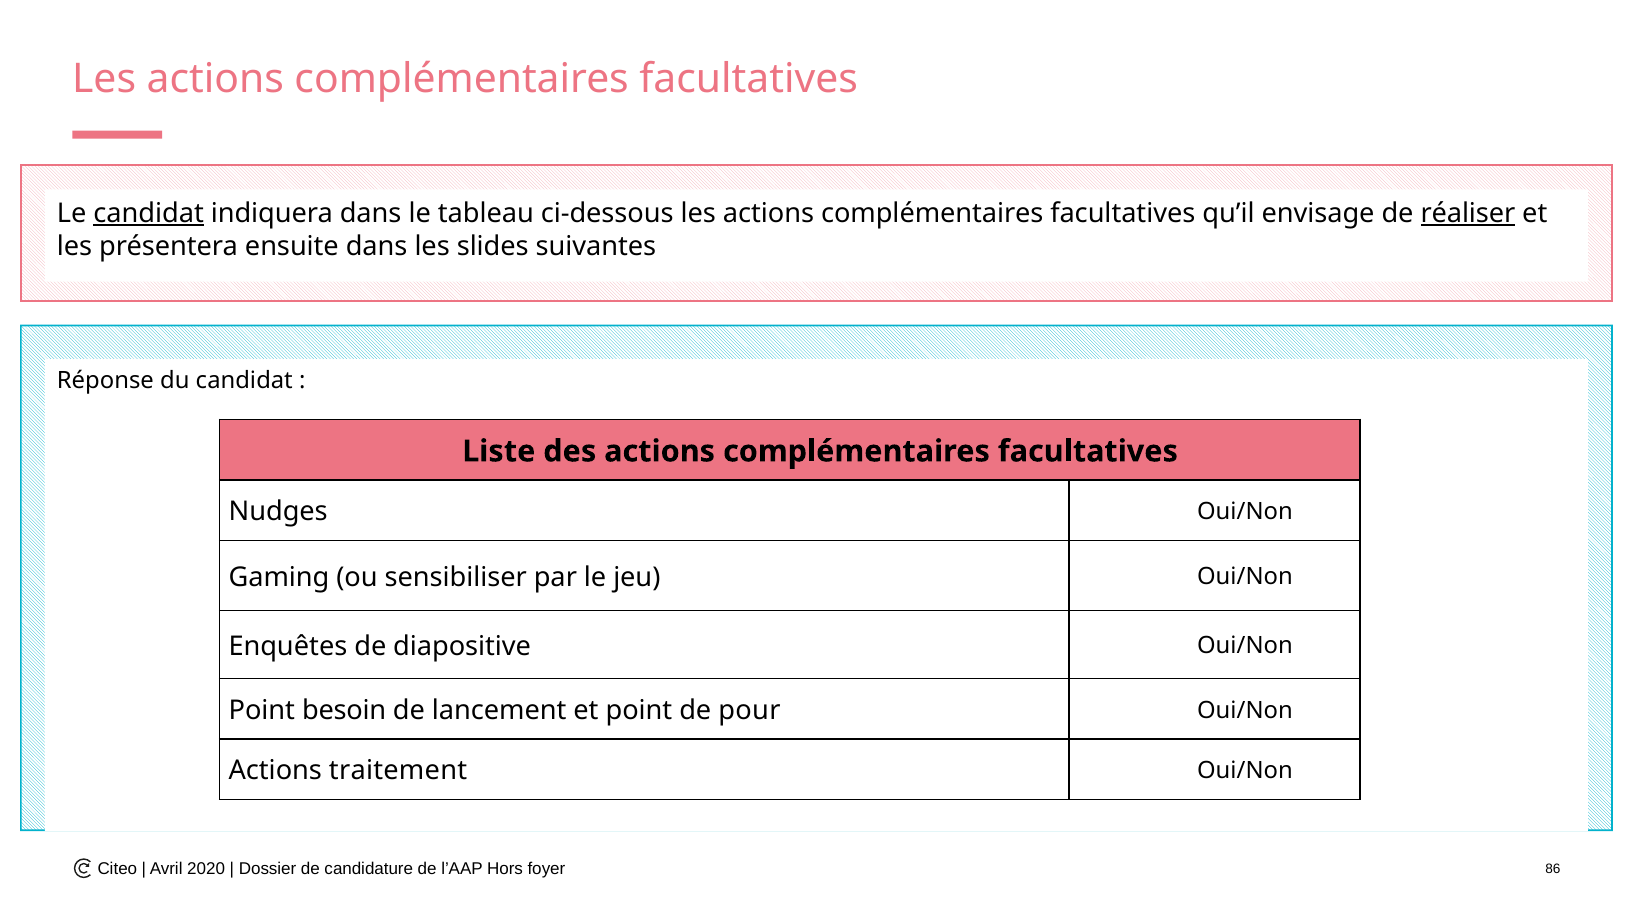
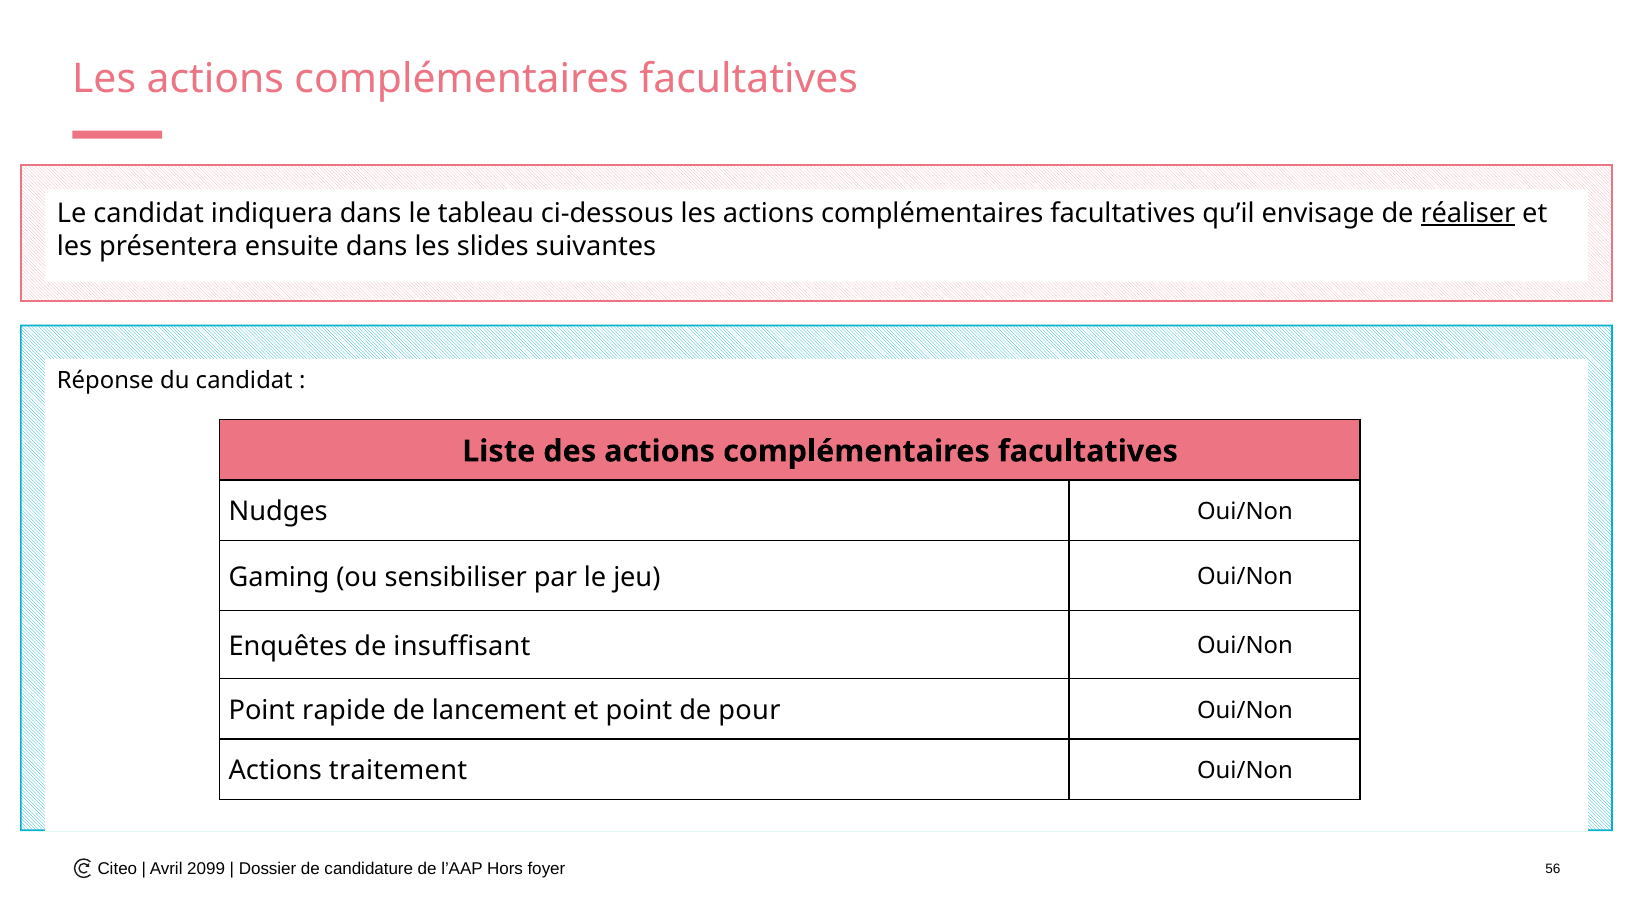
candidat underline: present -> none (149, 213)
diapositive: diapositive -> insuffisant (462, 646)
besoin: besoin -> rapide (344, 710)
2020: 2020 -> 2099 (206, 869)
86: 86 -> 56 (1553, 869)
